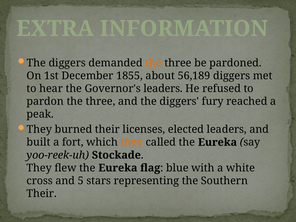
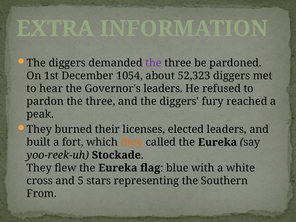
the colour: orange -> purple (154, 63)
1855: 1855 -> 1054 (130, 76)
56,189: 56,189 -> 52,323 (194, 76)
Their: Their -> From (42, 194)
